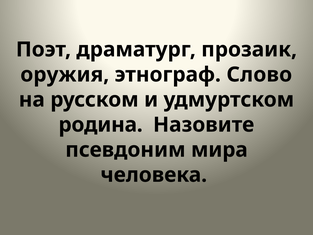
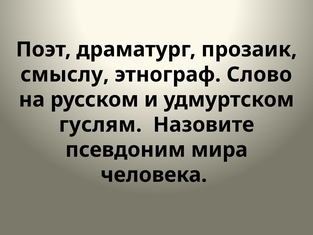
оружия: оружия -> смыслу (65, 75)
родина: родина -> гуслям (100, 125)
